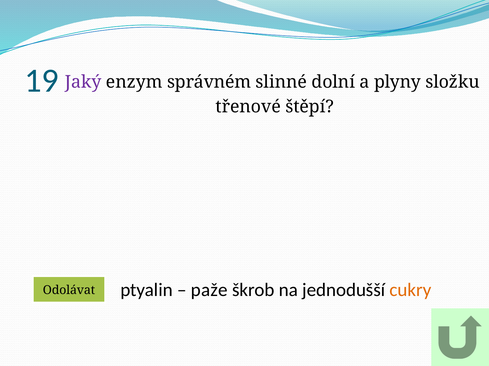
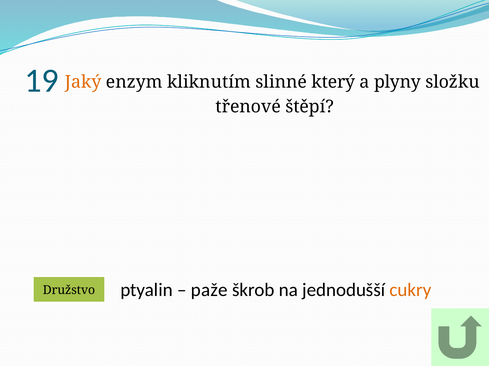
Jaký colour: purple -> orange (83, 82)
správném: správném -> kliknutím (209, 82)
dolní: dolní -> který (333, 82)
Odolávat: Odolávat -> Družstvo (69, 291)
